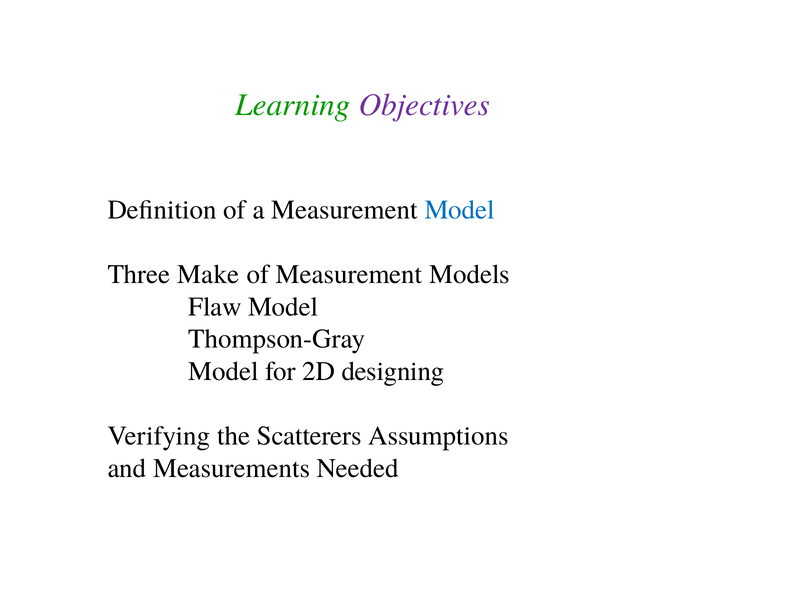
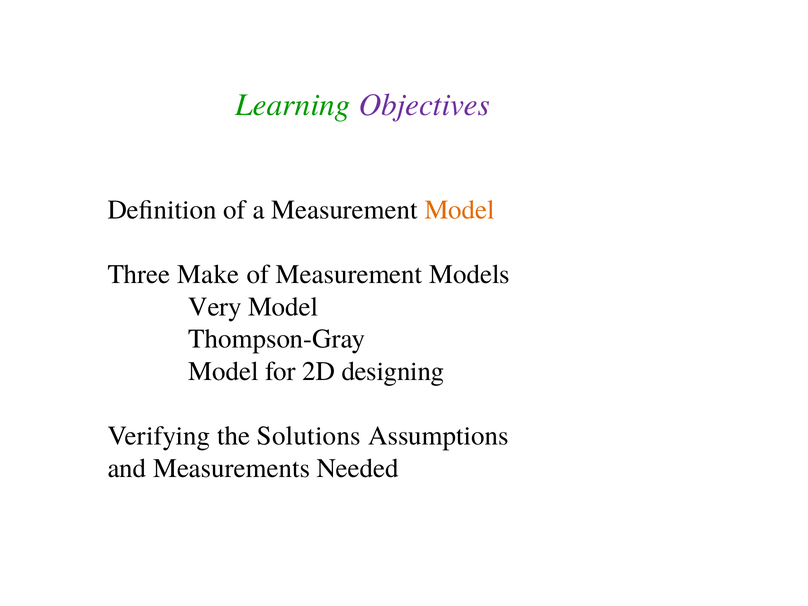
Model colour: blue -> orange (460, 210)
Flaw: Flaw -> Very (215, 307)
Scatterers: Scatterers -> Solutions (309, 436)
